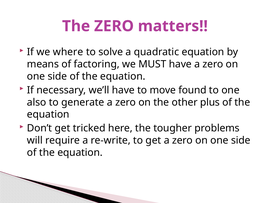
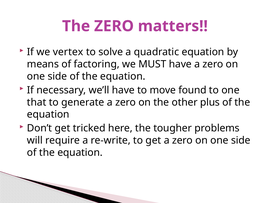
where: where -> vertex (68, 52)
also: also -> that (37, 102)
